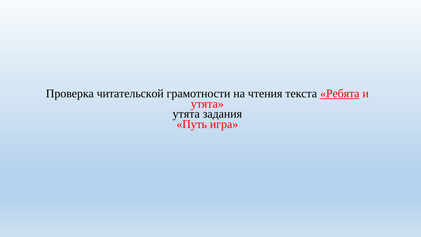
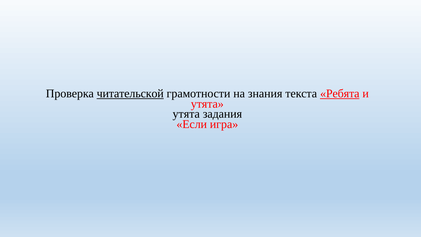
читательской underline: none -> present (130, 93)
чтения: чтения -> знания (265, 93)
Путь: Путь -> Если (192, 124)
